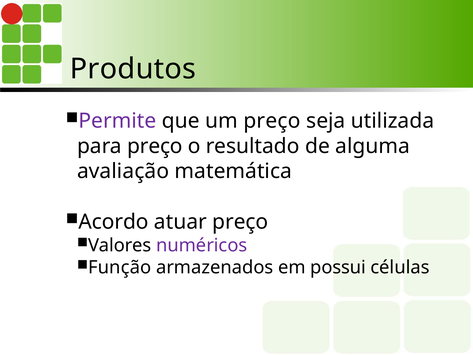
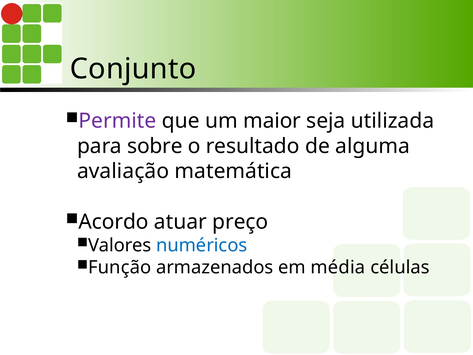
Produtos: Produtos -> Conjunto (133, 69)
um preço: preço -> maior (272, 121)
para preço: preço -> sobre (155, 146)
numéricos colour: purple -> blue (202, 245)
possui: possui -> média (338, 267)
